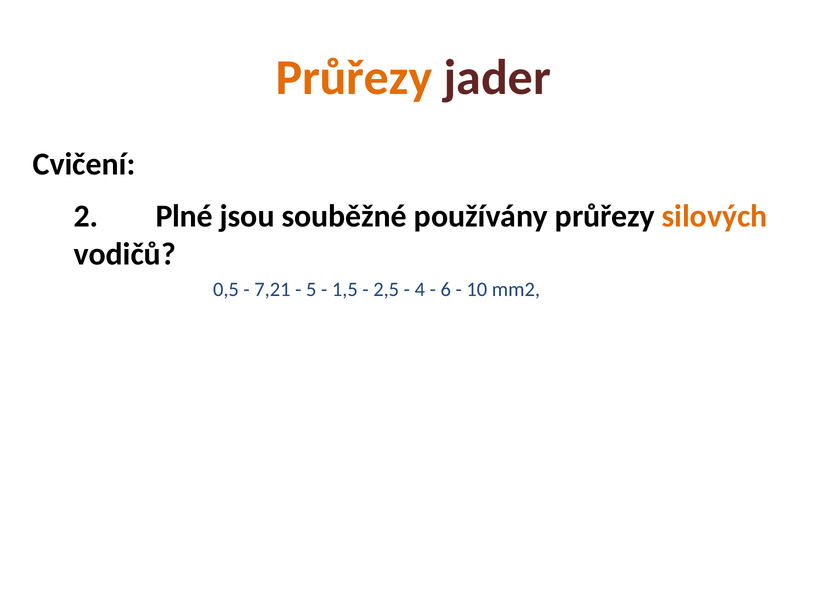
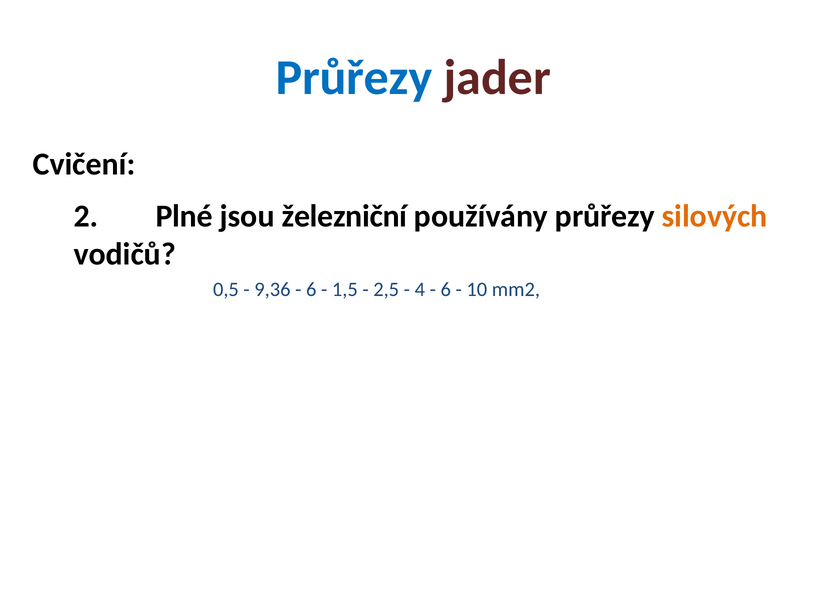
Průřezy colour: orange -> blue (354, 78)
souběžné: souběžné -> železniční (345, 216)
7,21: 7,21 -> 9,36 (272, 289)
5: 5 -> 6 (311, 289)
